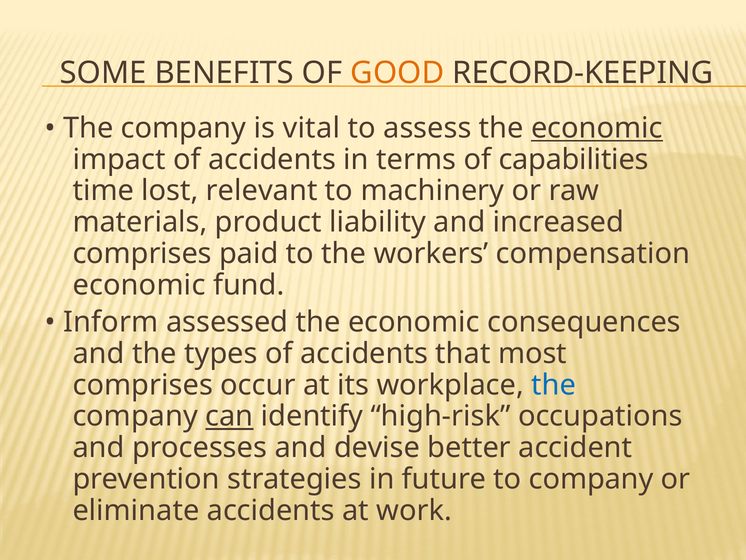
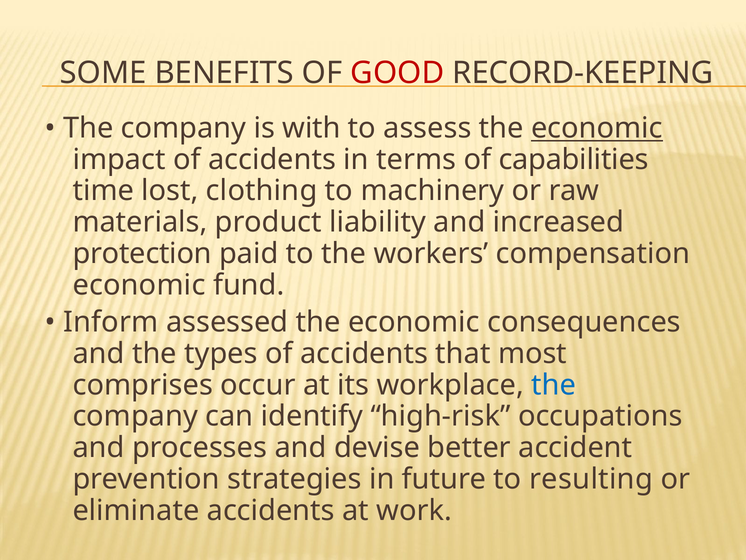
GOOD colour: orange -> red (397, 73)
vital: vital -> with (312, 128)
relevant: relevant -> clothing (262, 191)
comprises: comprises -> protection (142, 253)
can underline: present -> none (229, 416)
to company: company -> resulting (591, 479)
